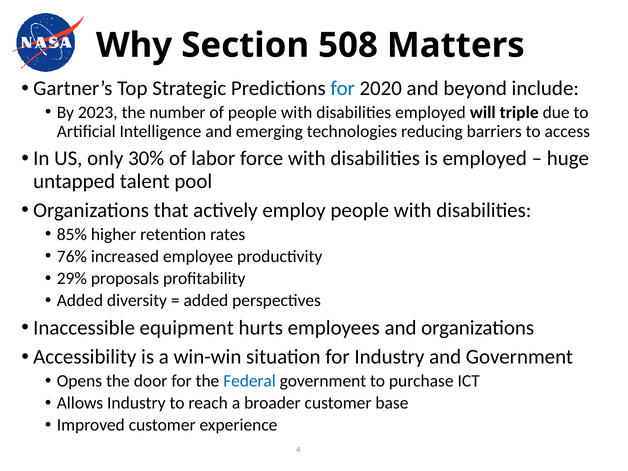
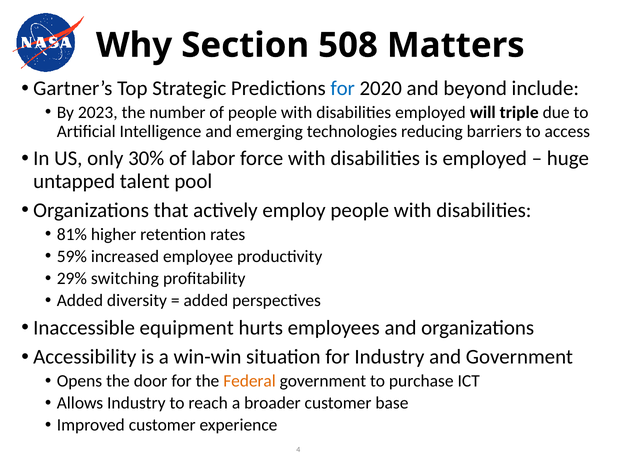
85%: 85% -> 81% (72, 234)
76%: 76% -> 59% (72, 256)
proposals: proposals -> switching (125, 278)
Federal colour: blue -> orange (250, 381)
